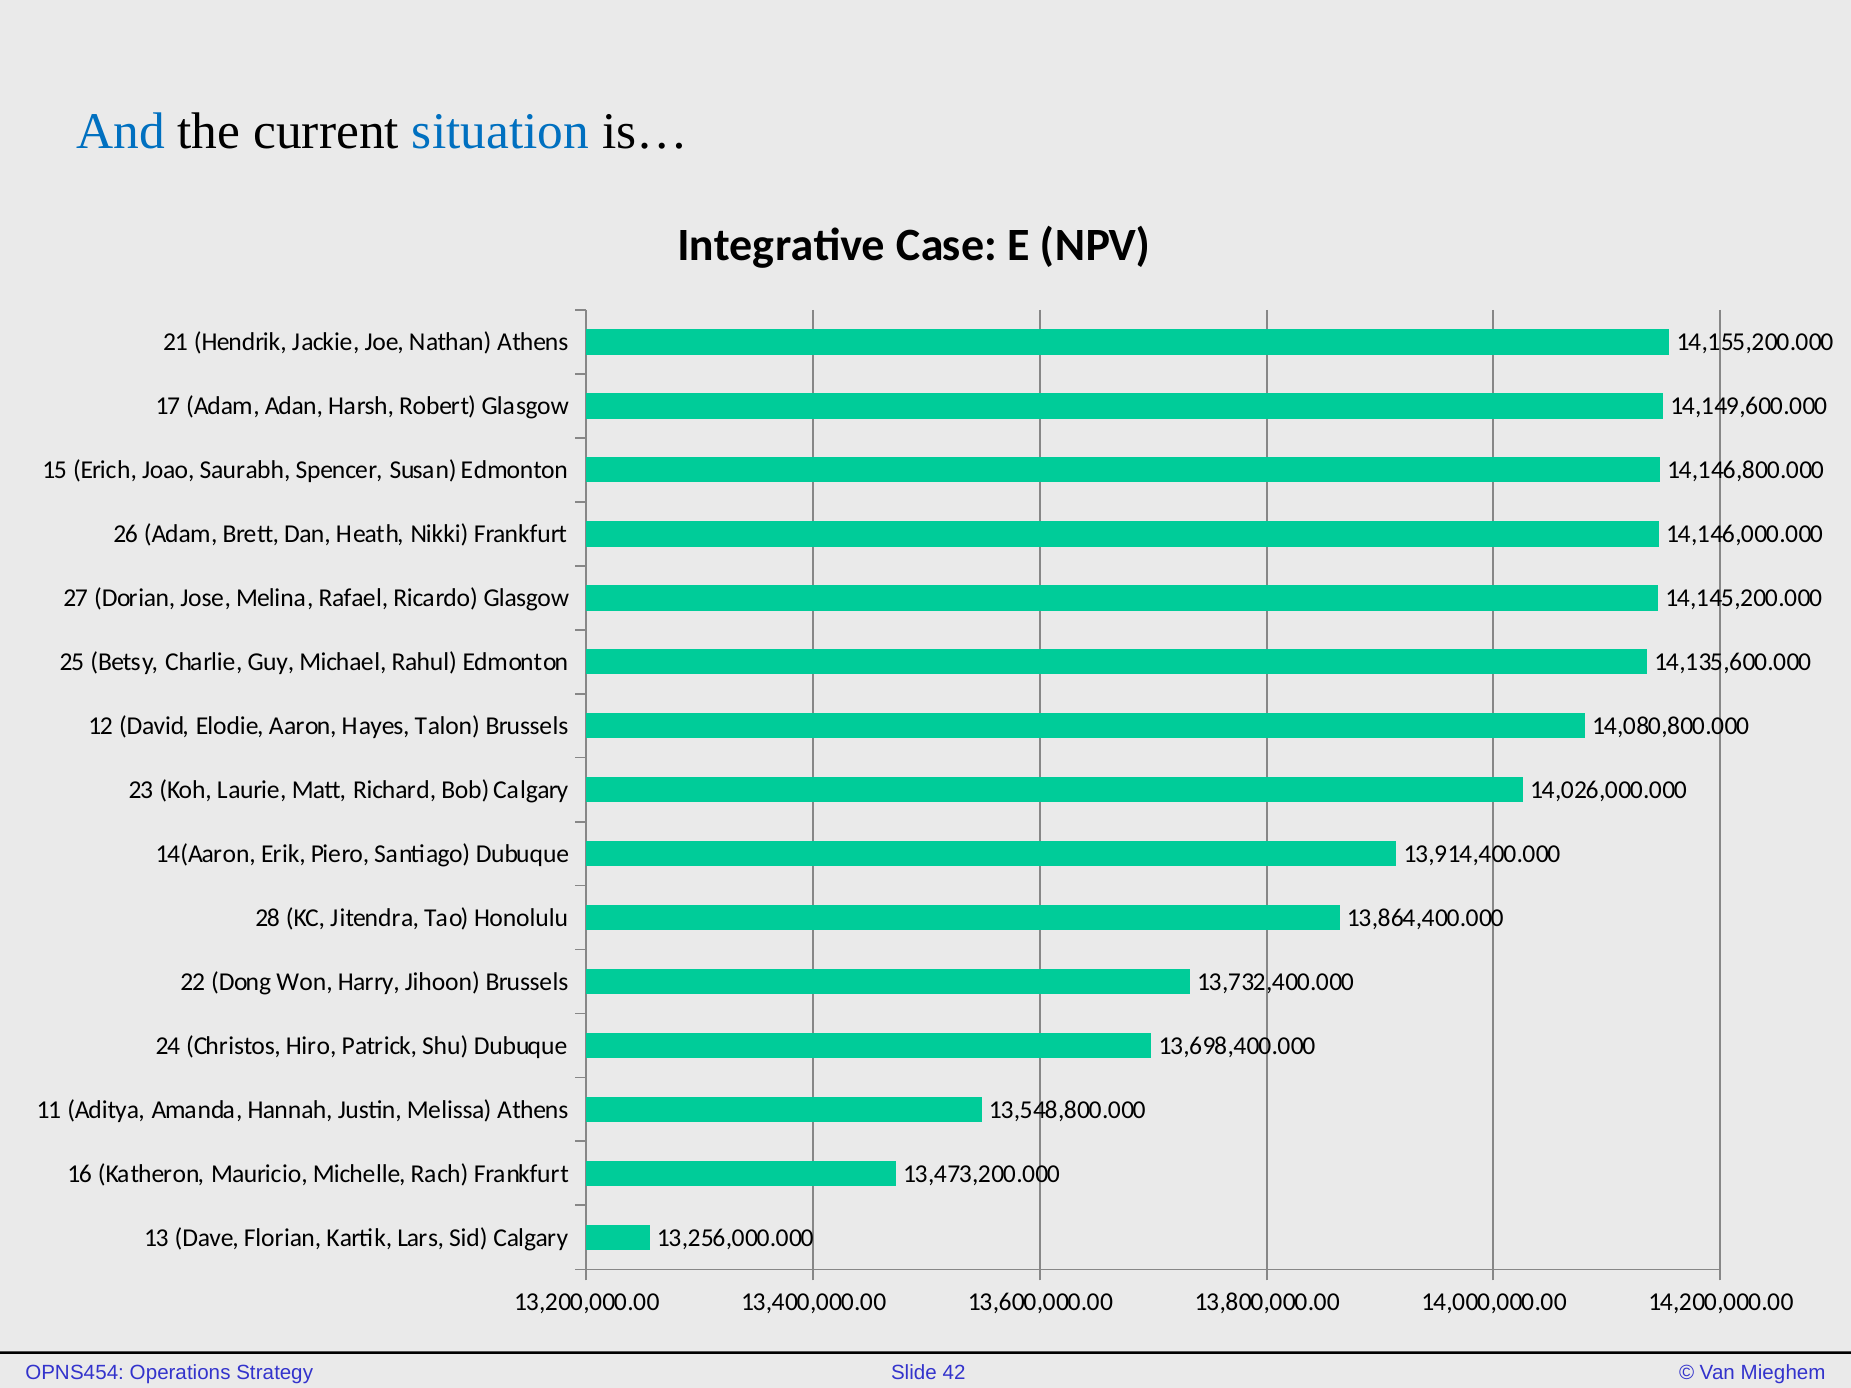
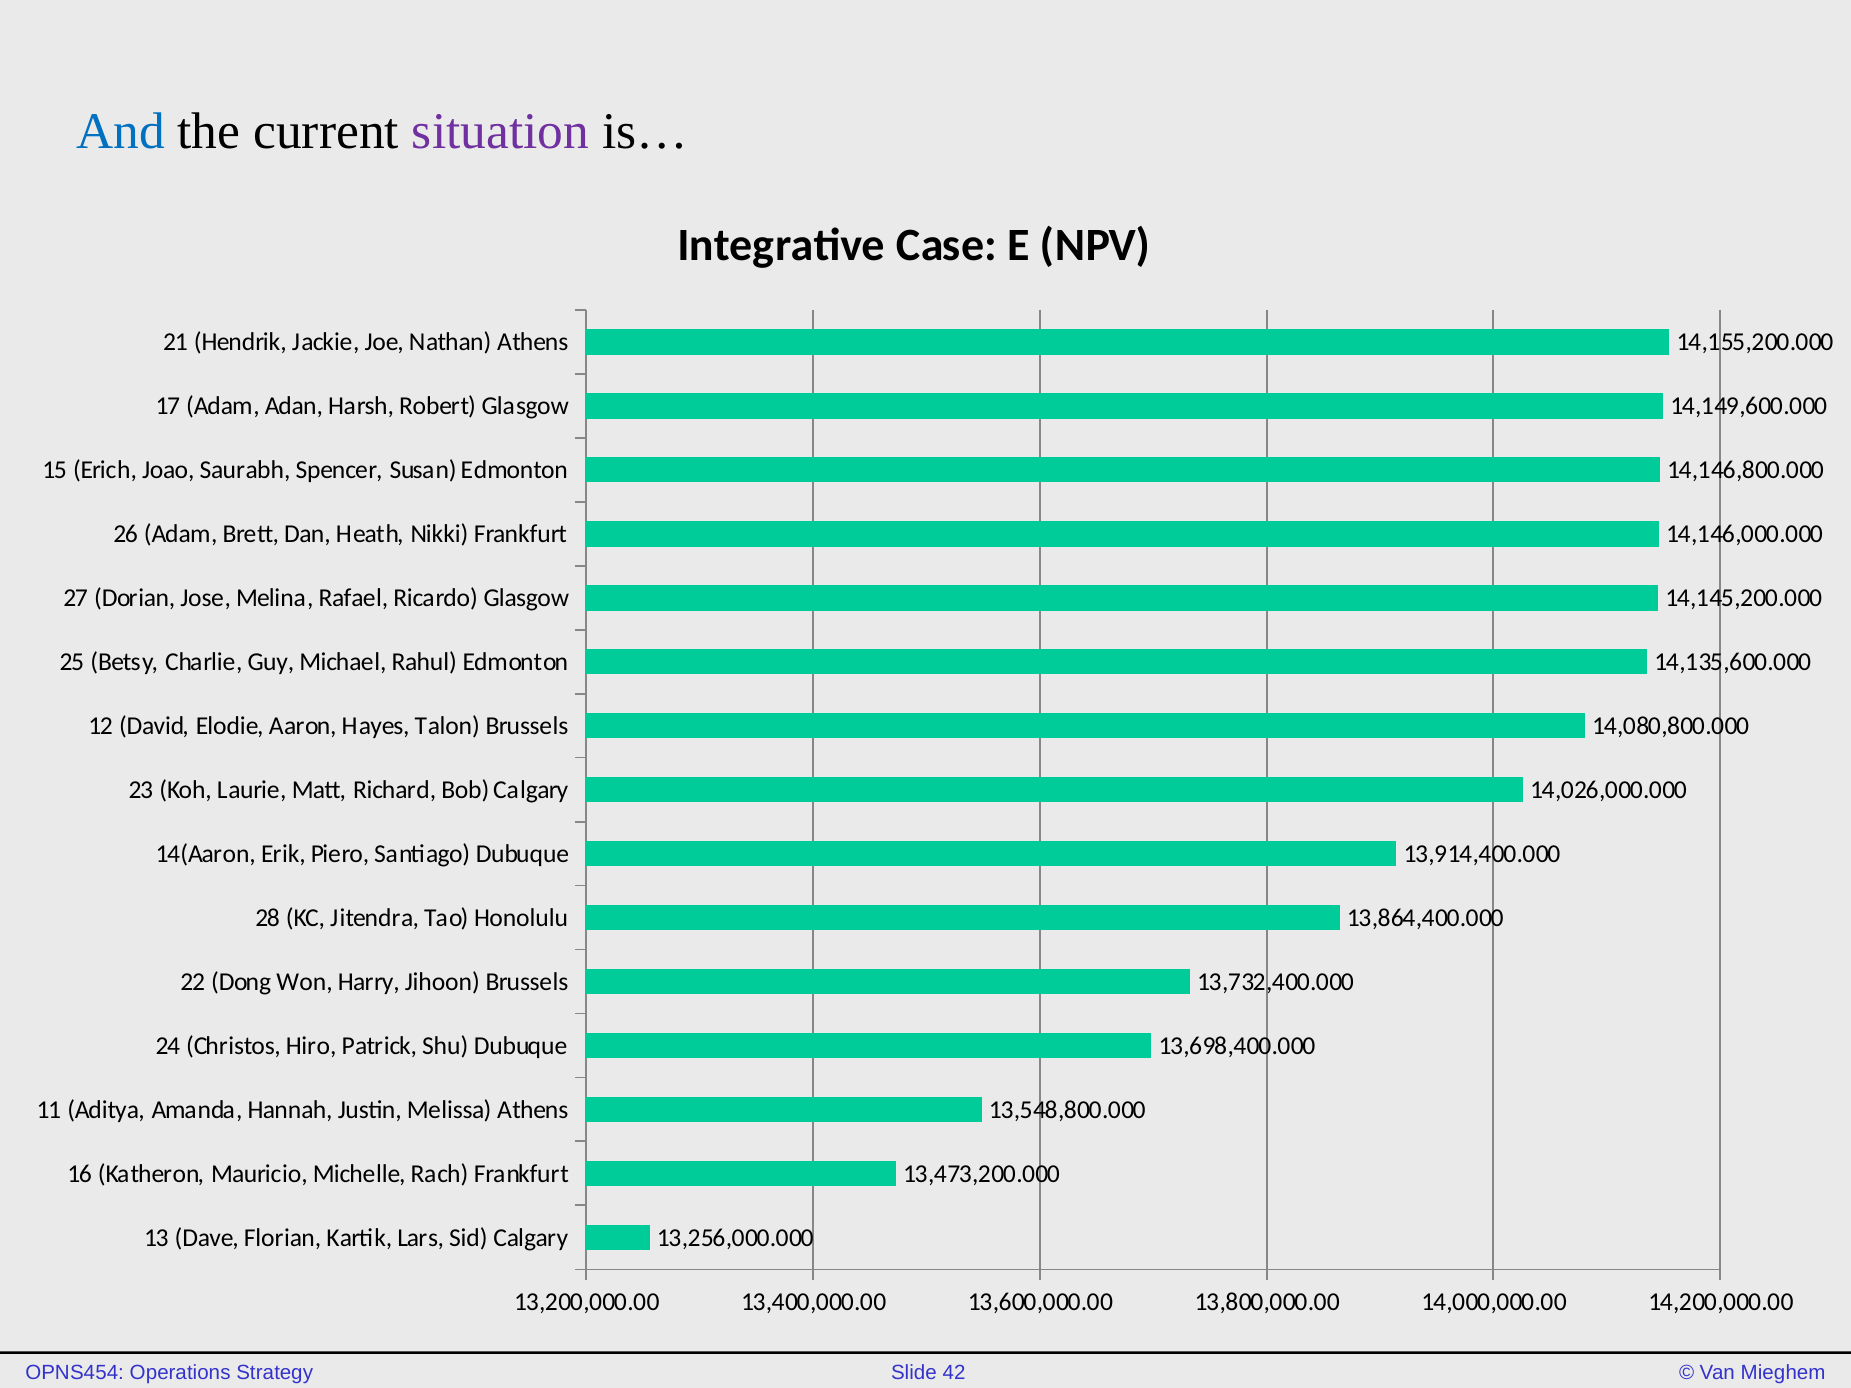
situation colour: blue -> purple (501, 132)
